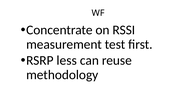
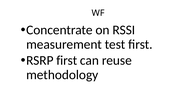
RSRP less: less -> first (67, 60)
